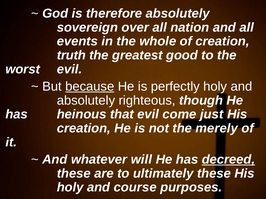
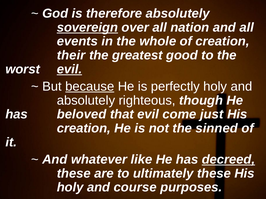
sovereign underline: none -> present (87, 27)
truth: truth -> their (71, 55)
evil underline: none -> present (69, 69)
heinous: heinous -> beloved (82, 115)
merely: merely -> sinned (217, 129)
will: will -> like (141, 160)
